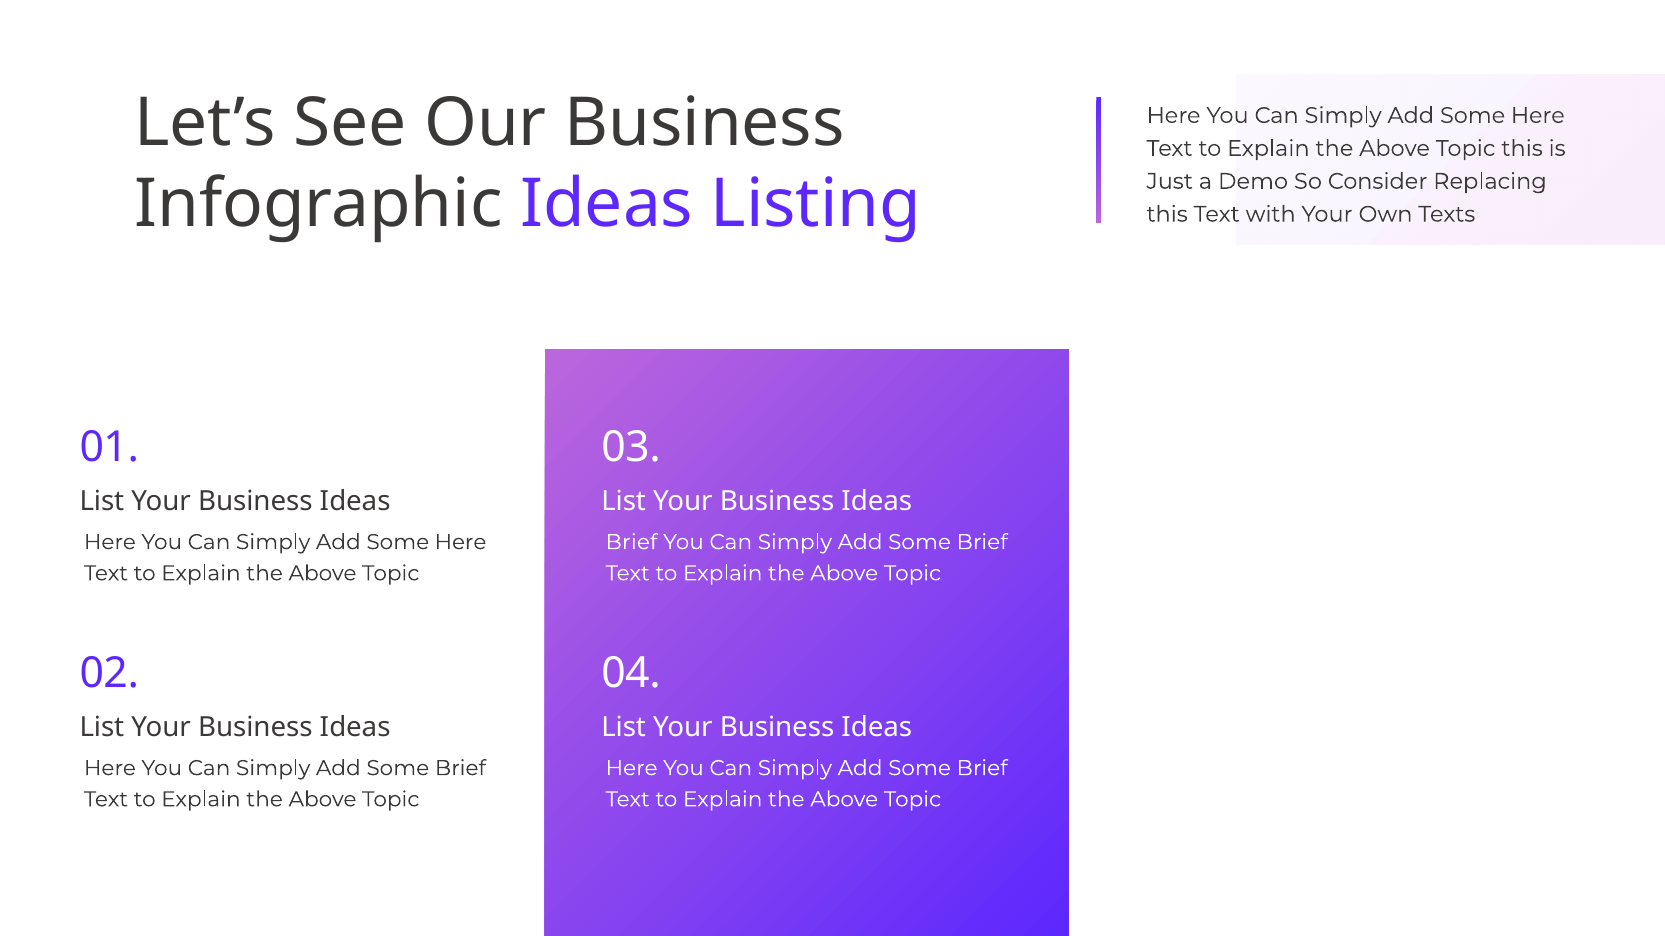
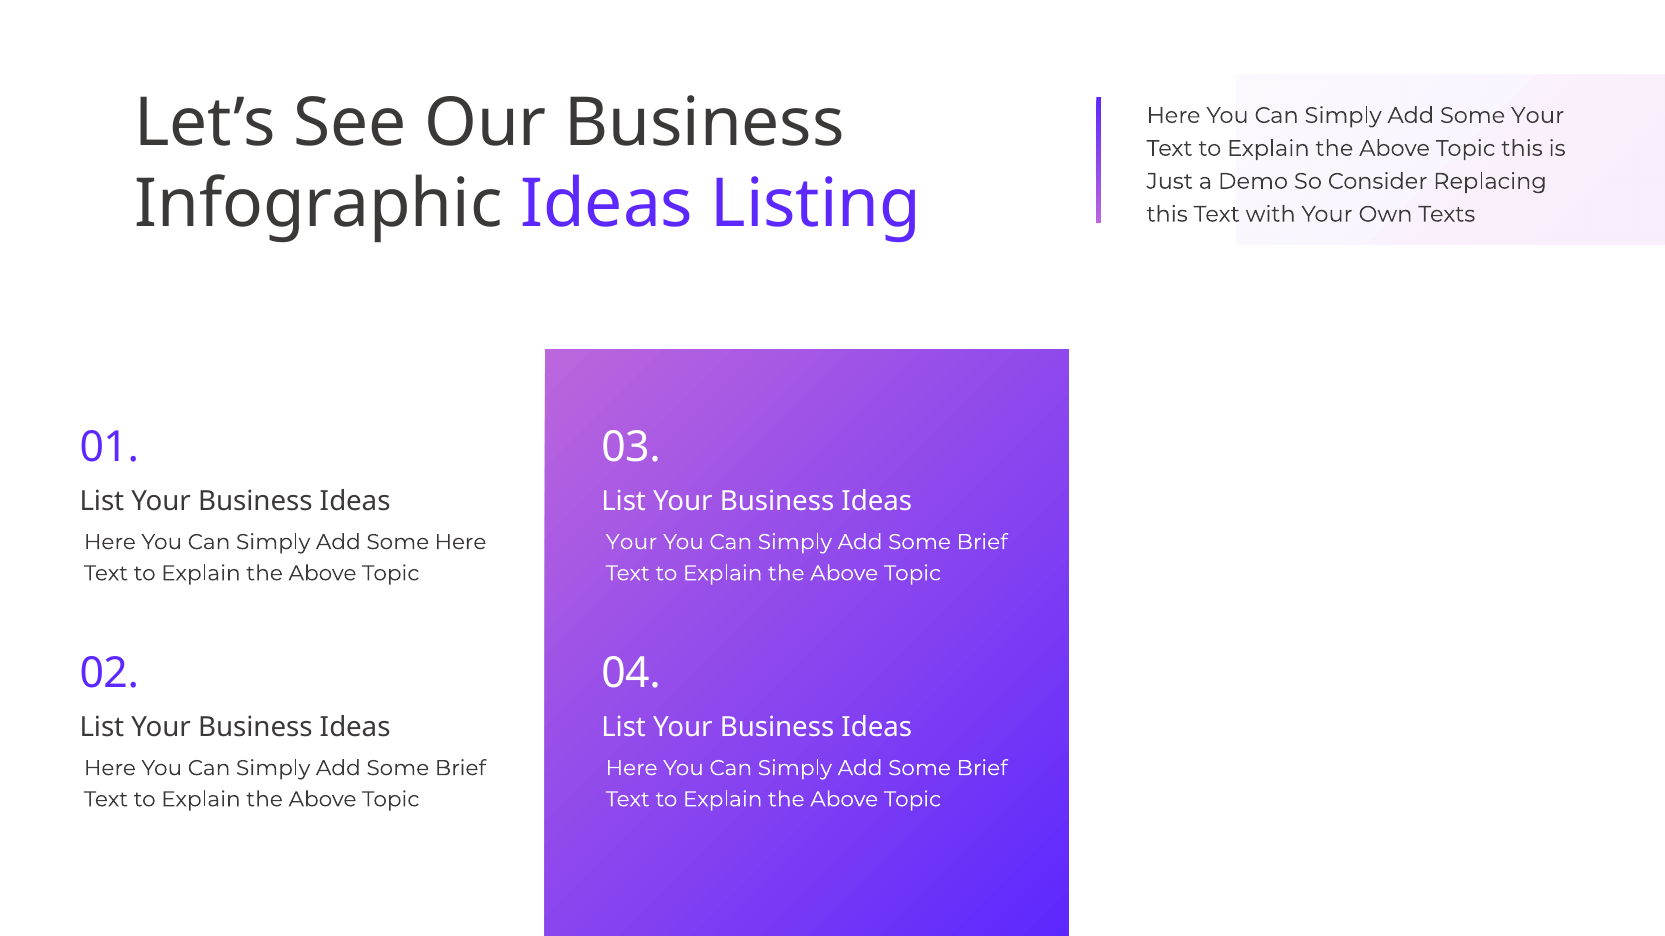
Here: Here -> Your (1538, 116)
Brief: Brief -> Your (631, 542)
